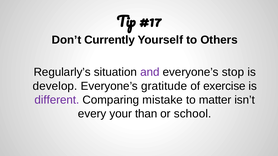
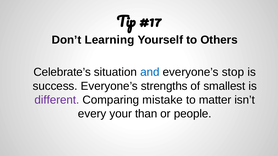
Currently: Currently -> Learning (109, 40)
Regularly’s: Regularly’s -> Celebrate’s (62, 72)
and colour: purple -> blue (150, 72)
develop: develop -> success (55, 86)
gratitude: gratitude -> strengths (164, 86)
exercise: exercise -> smallest (224, 86)
school: school -> people (193, 114)
